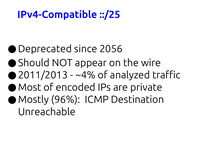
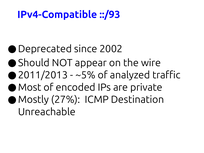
::/25: ::/25 -> ::/93 (110, 15)
2056: 2056 -> 2002 (111, 49)
~4%: ~4% -> ~5% (85, 75)
96%: 96% -> 27% (66, 100)
